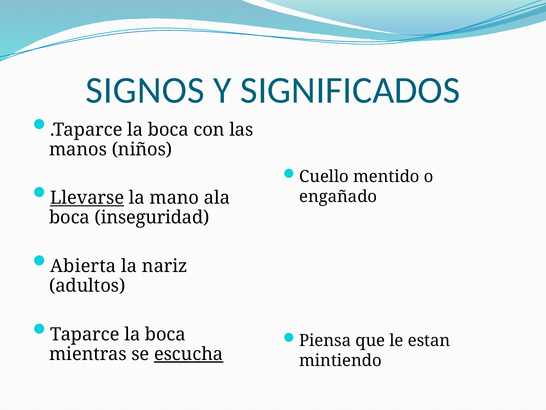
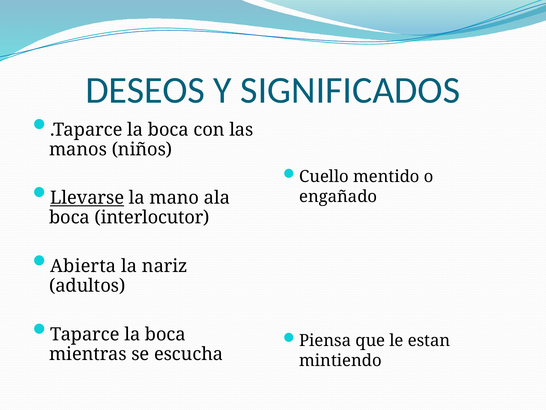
SIGNOS: SIGNOS -> DESEOS (145, 90)
inseguridad: inseguridad -> interlocutor (152, 217)
escucha underline: present -> none (189, 354)
